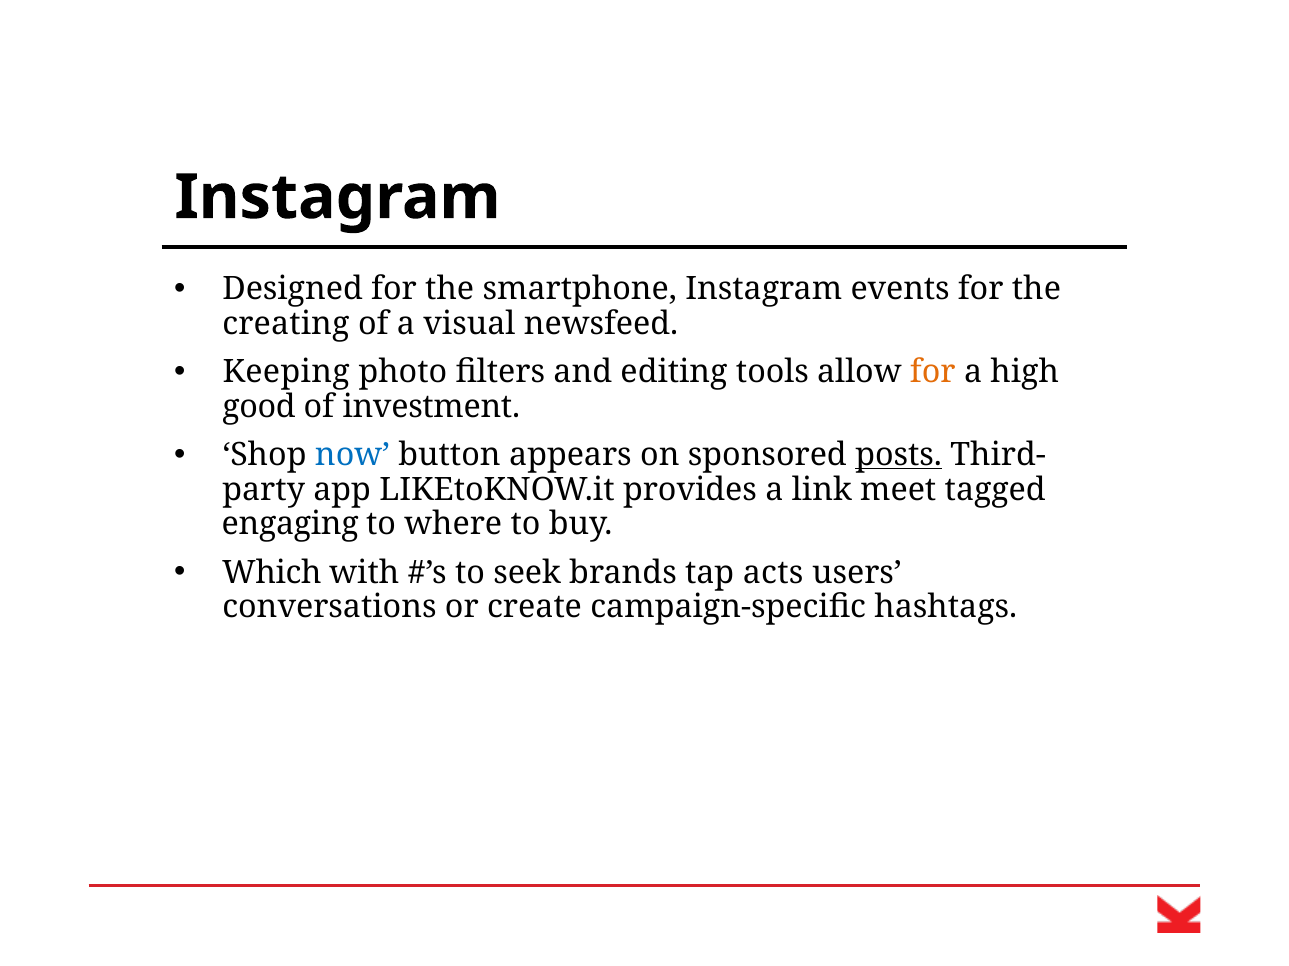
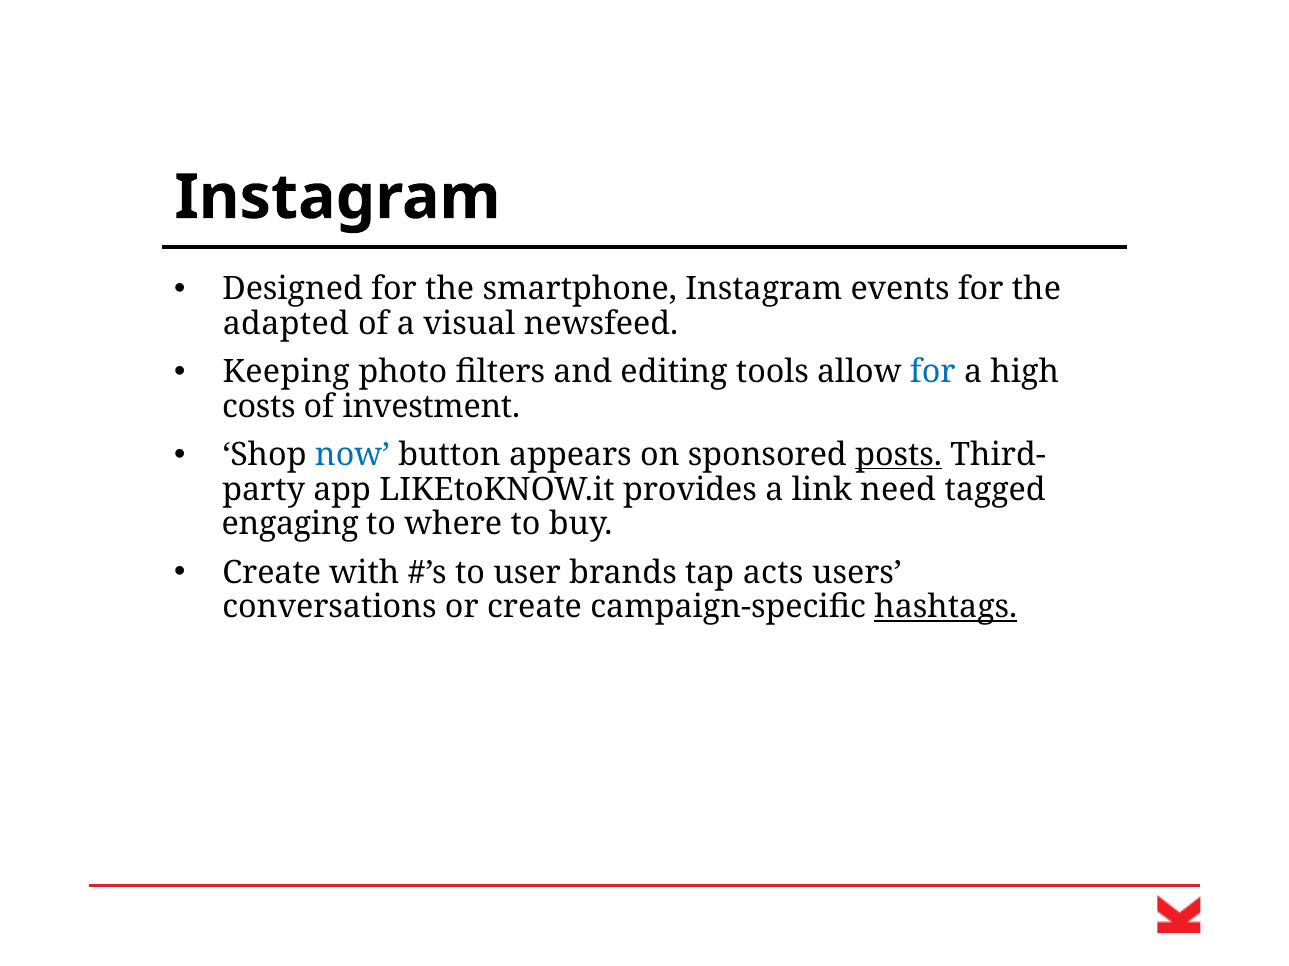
creating: creating -> adapted (286, 324)
for colour: orange -> blue (933, 372)
good: good -> costs (259, 407)
meet: meet -> need (898, 490)
Which: Which -> Create (272, 573)
seek: seek -> user (527, 573)
hashtags underline: none -> present (946, 608)
